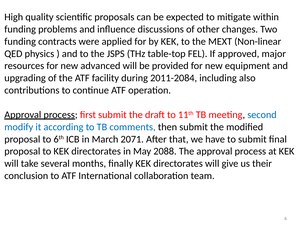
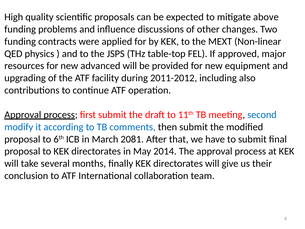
within: within -> above (266, 17)
2011-2084: 2011-2084 -> 2011-2012 (174, 78)
2071: 2071 -> 2081 (132, 139)
2088: 2088 -> 2014 (165, 151)
